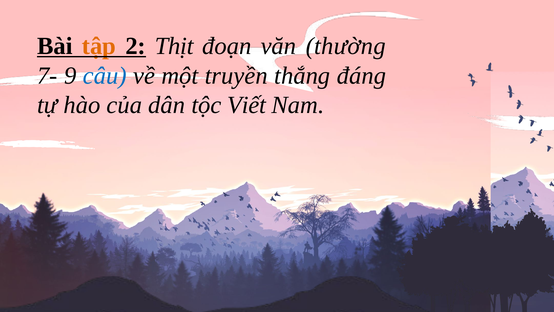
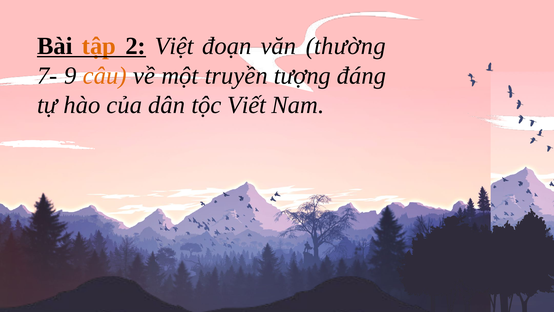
Thịt: Thịt -> Việt (174, 46)
câu colour: blue -> orange (105, 75)
thắng: thắng -> tượng (302, 75)
